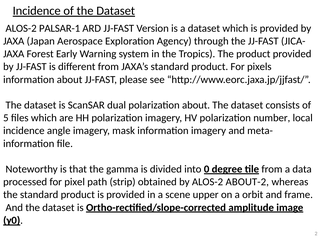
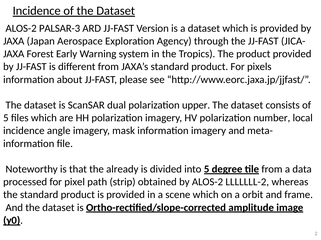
PALSAR-1: PALSAR-1 -> PALSAR-3 (60, 28)
polarization about: about -> upper (196, 105)
gamma: gamma -> already (122, 170)
into 0: 0 -> 5 (207, 170)
ABOUT-2: ABOUT-2 -> LLLLLLL-2 (247, 182)
scene upper: upper -> which (206, 195)
